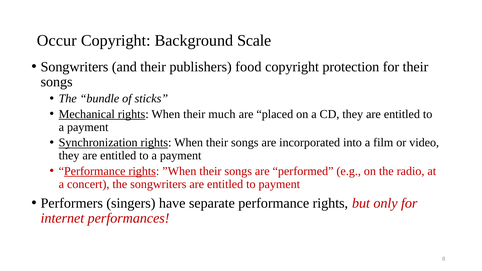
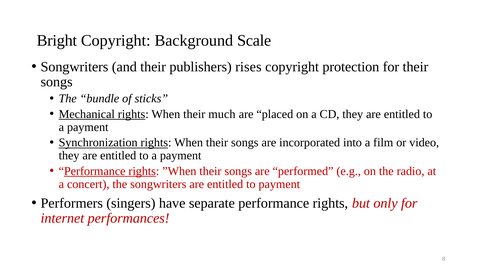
Occur: Occur -> Bright (57, 41)
food: food -> rises (248, 67)
